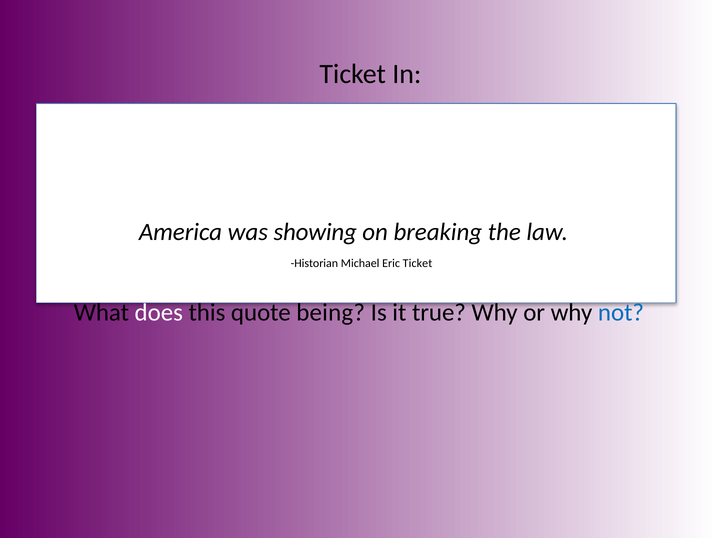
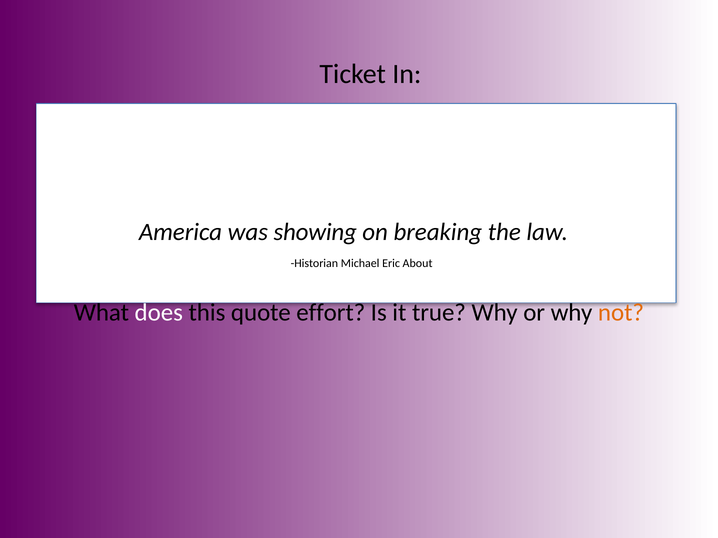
Eric Ticket: Ticket -> About (418, 263)
being: being -> effort (331, 313)
not colour: blue -> orange (621, 313)
